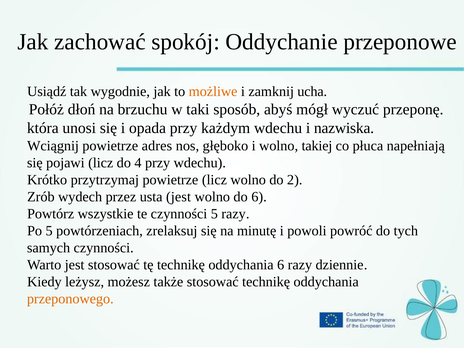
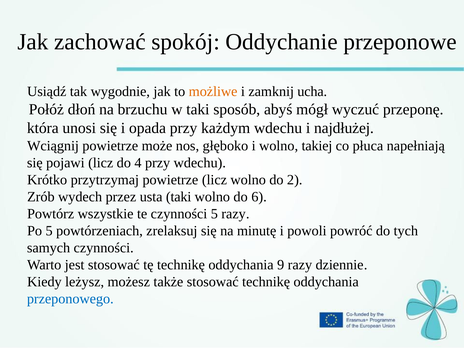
nazwiska: nazwiska -> najdłużej (344, 128)
adres: adres -> może (157, 146)
usta jest: jest -> taki (179, 197)
oddychania 6: 6 -> 9 (281, 265)
przeponowego colour: orange -> blue (70, 299)
